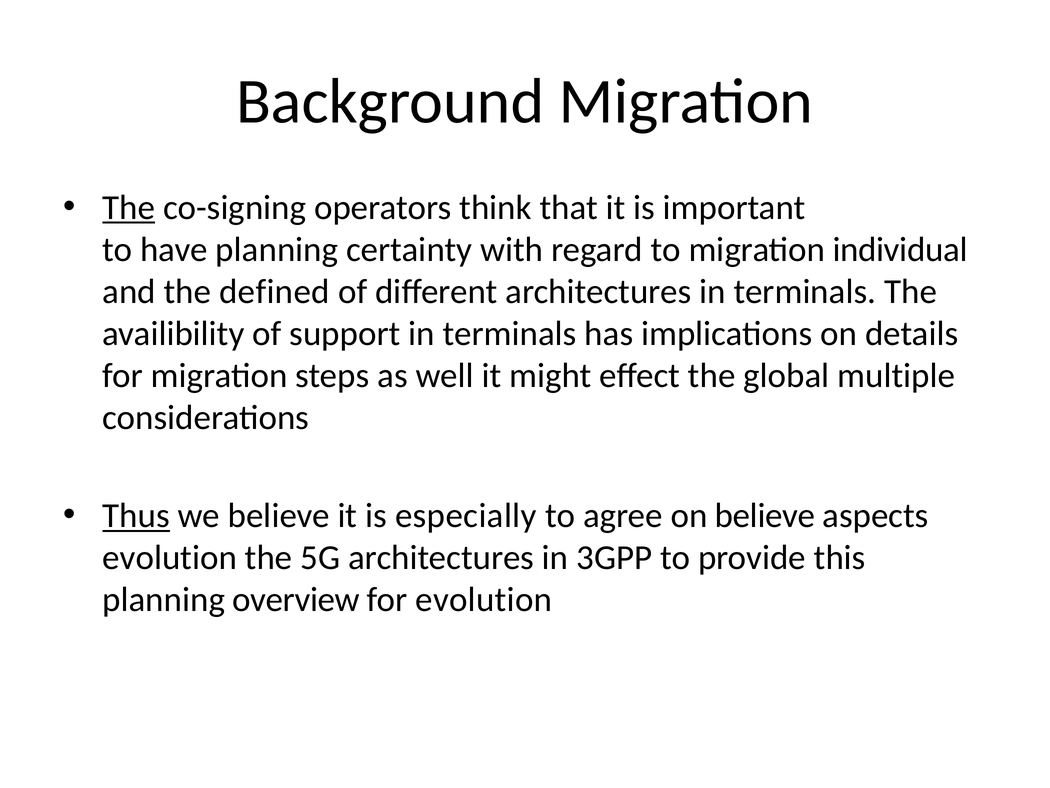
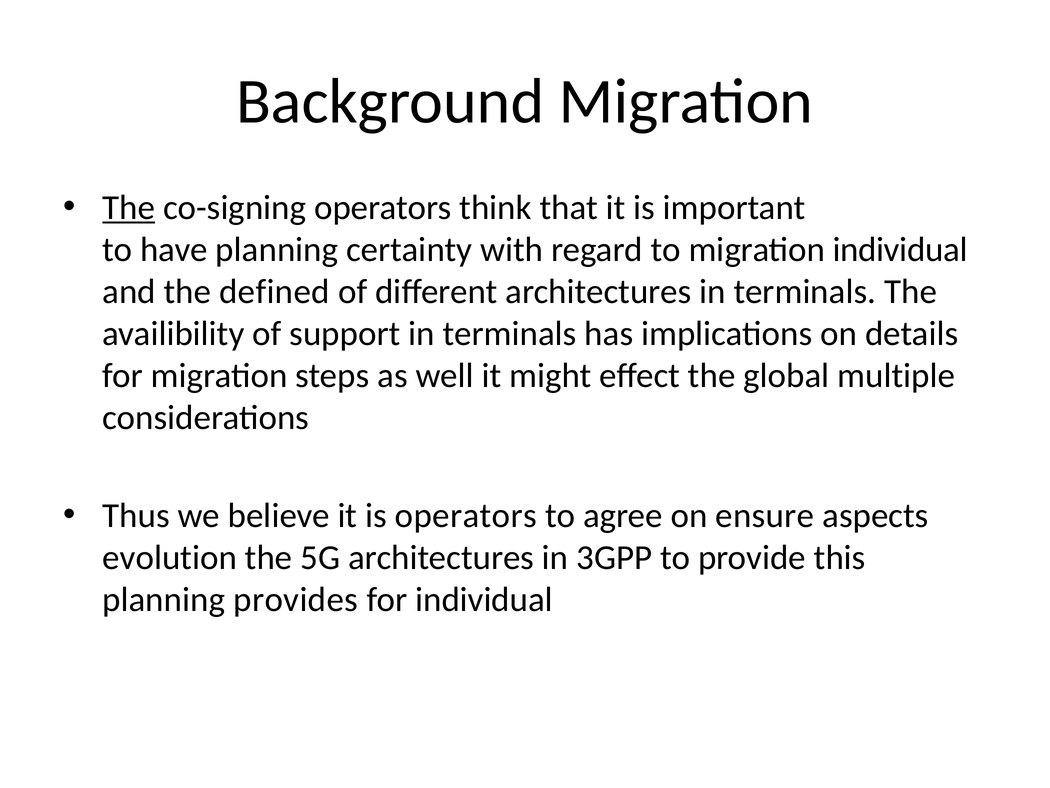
Thus underline: present -> none (136, 515)
is especially: especially -> operators (466, 515)
on believe: believe -> ensure (765, 515)
overview: overview -> provides (296, 599)
for evolution: evolution -> individual (484, 599)
